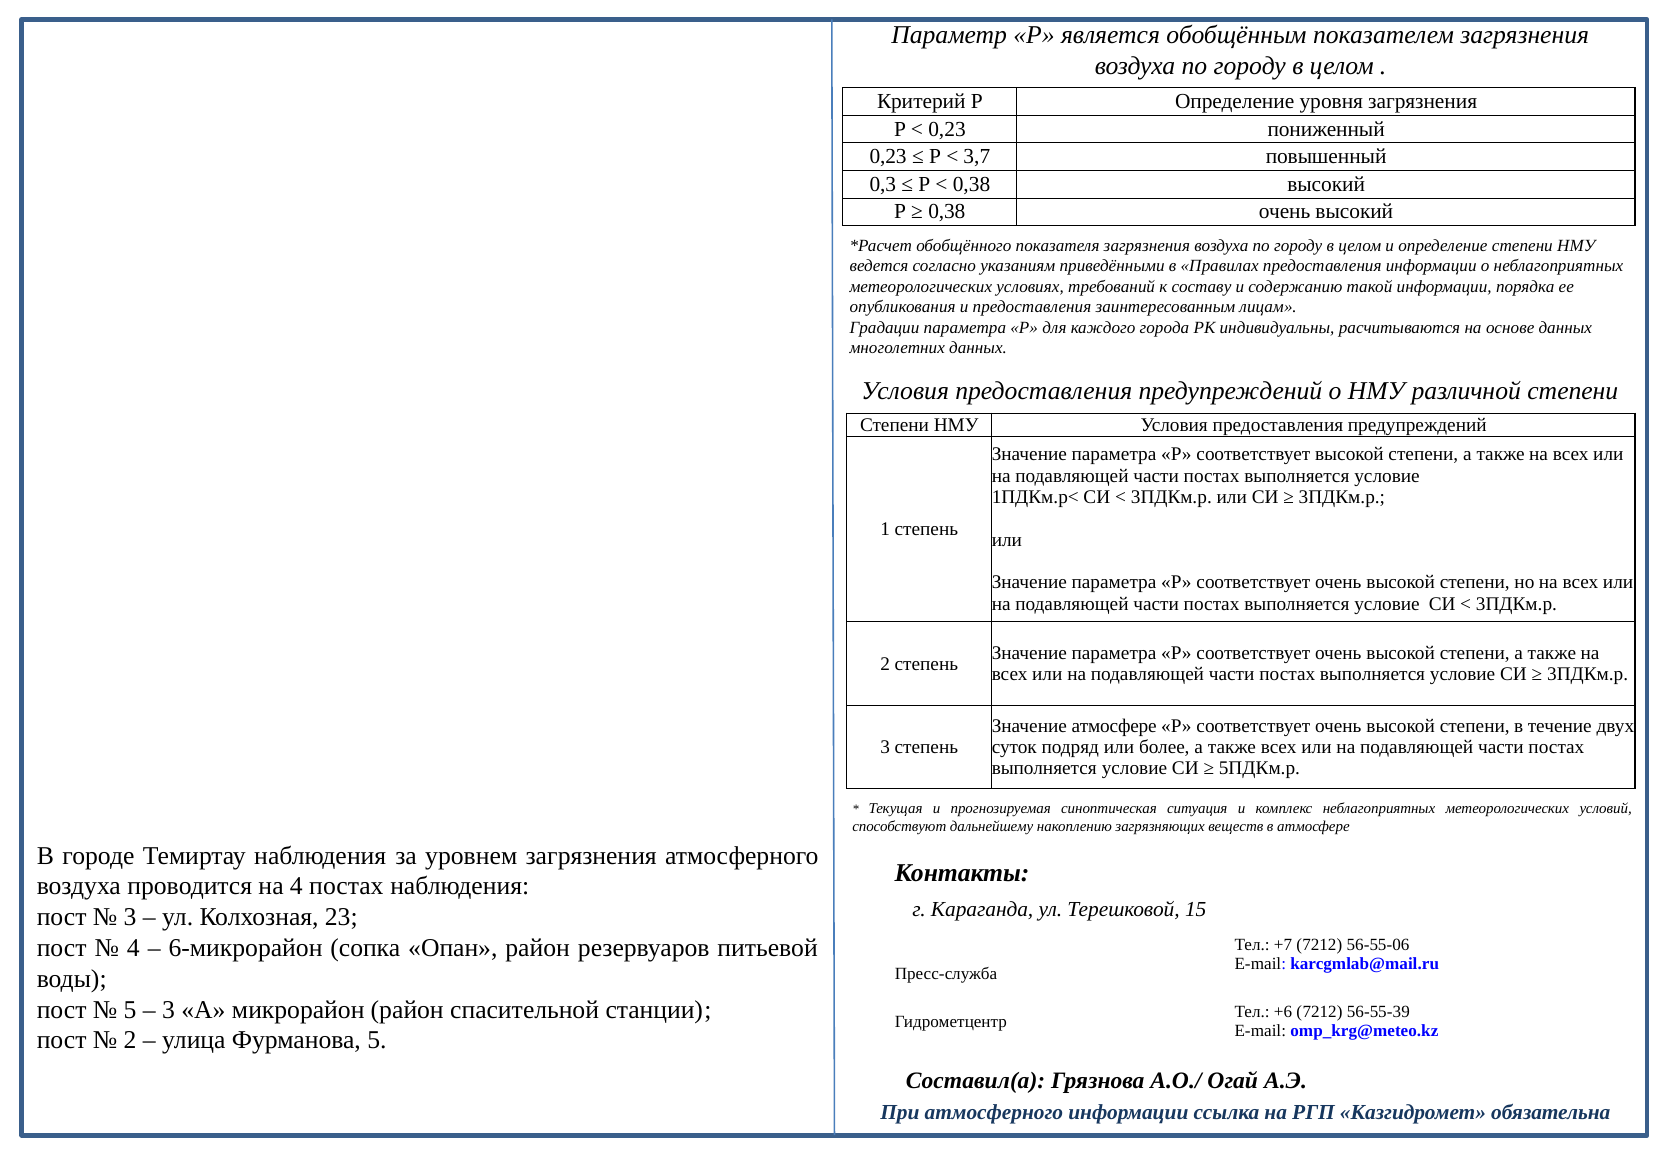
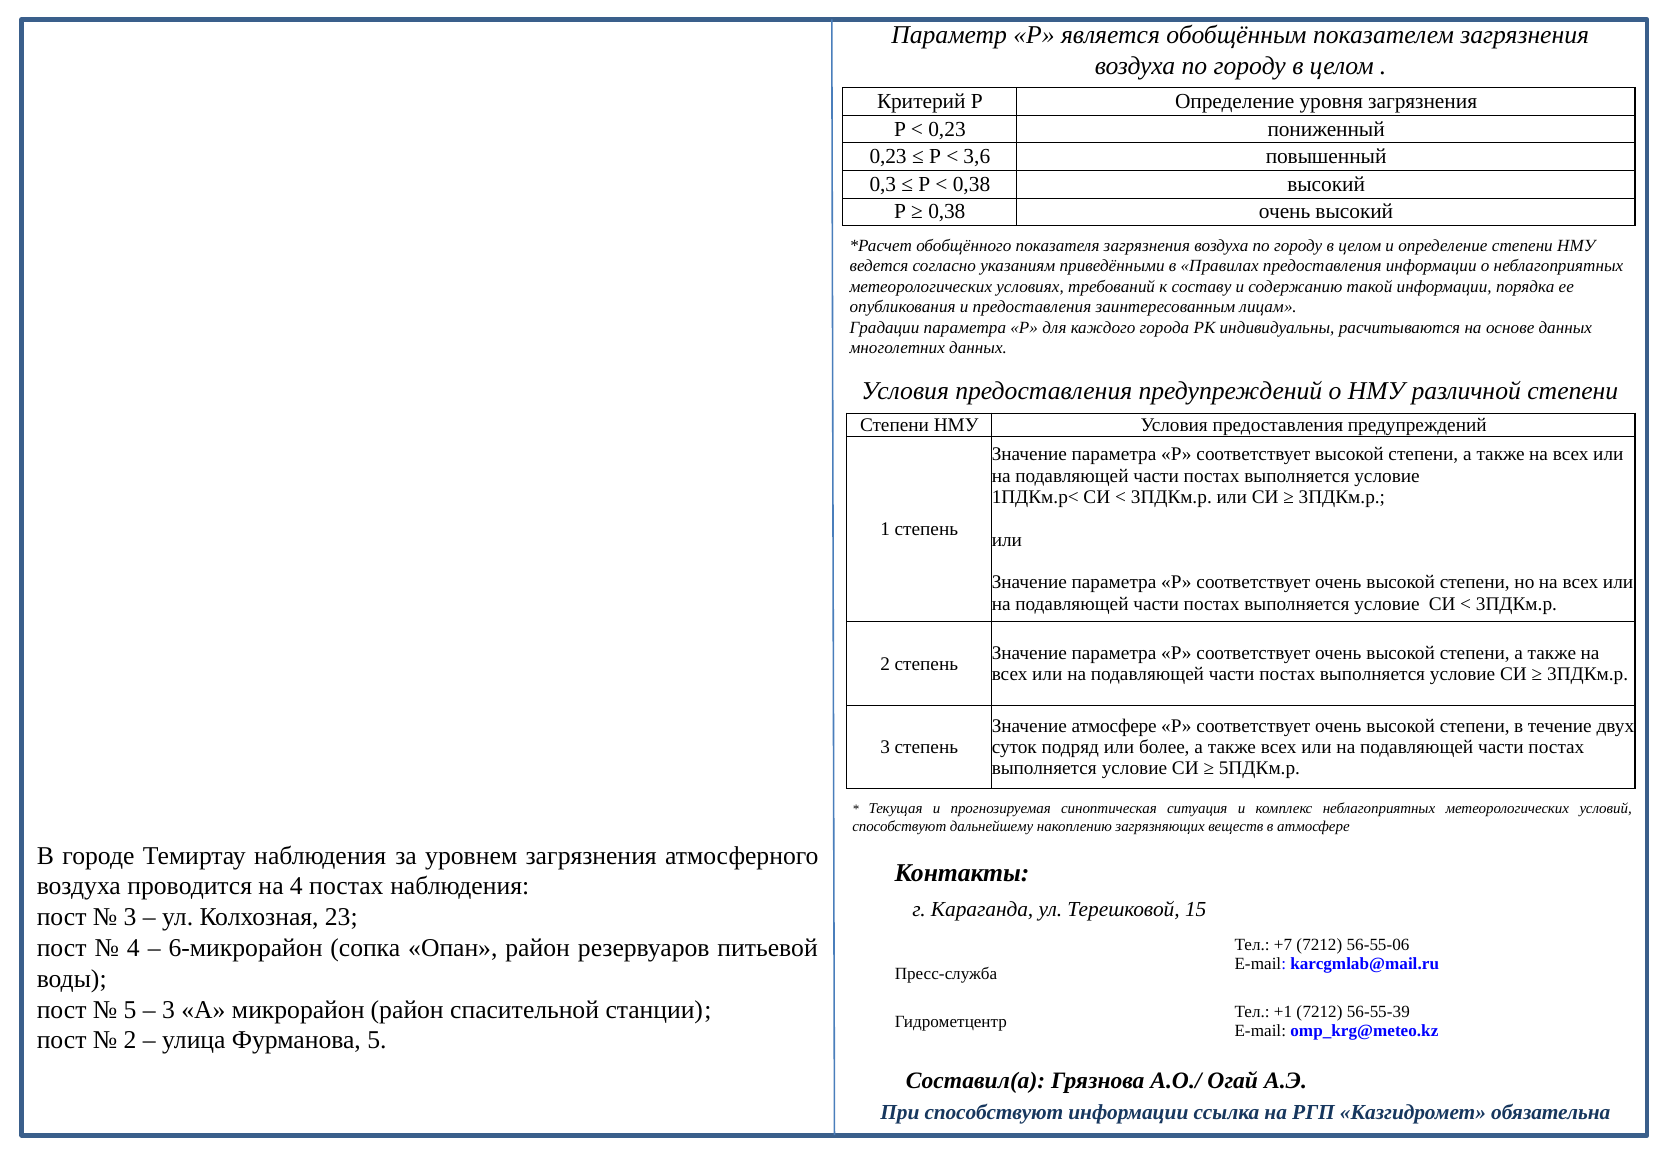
3,7: 3,7 -> 3,6 (977, 157)
+6: +6 -> +1 (1283, 1012)
При атмосферного: атмосферного -> способствуют (994, 1112)
